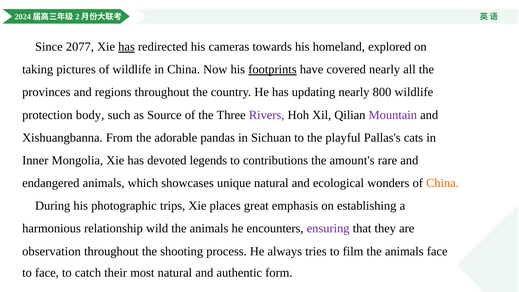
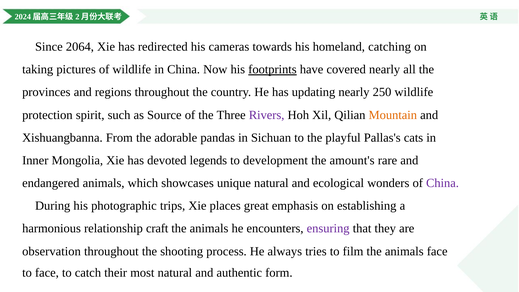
2077: 2077 -> 2064 (80, 47)
has underline: present -> none (127, 47)
explored: explored -> catching (390, 47)
800: 800 -> 250 (382, 92)
body: body -> spirit (90, 115)
Mountain colour: purple -> orange (393, 115)
contributions: contributions -> development (275, 160)
China colour: orange -> purple (442, 183)
wild: wild -> craft (157, 228)
